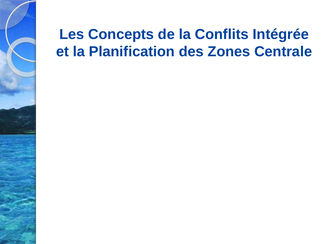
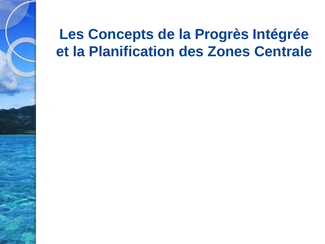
Conflits: Conflits -> Progrès (222, 34)
